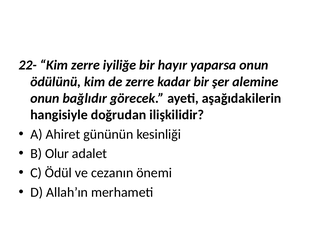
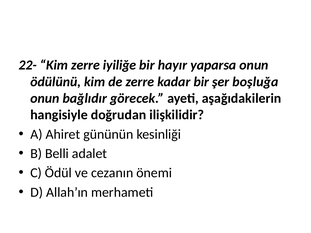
alemine: alemine -> boşluğa (255, 82)
Olur: Olur -> Belli (57, 154)
